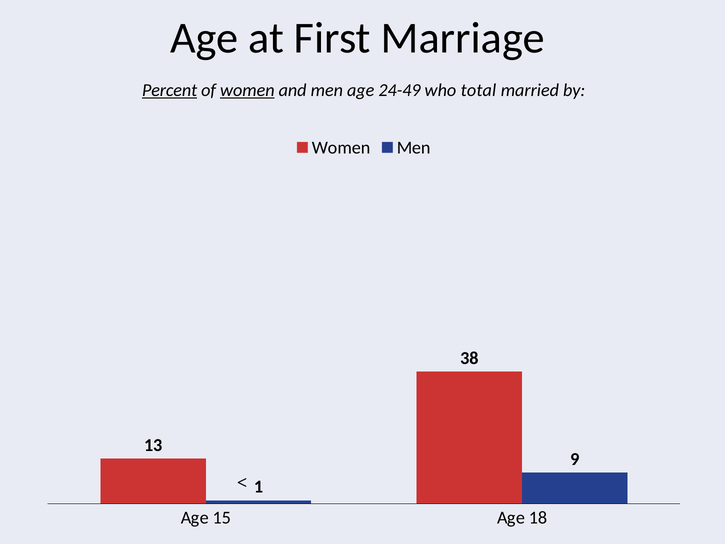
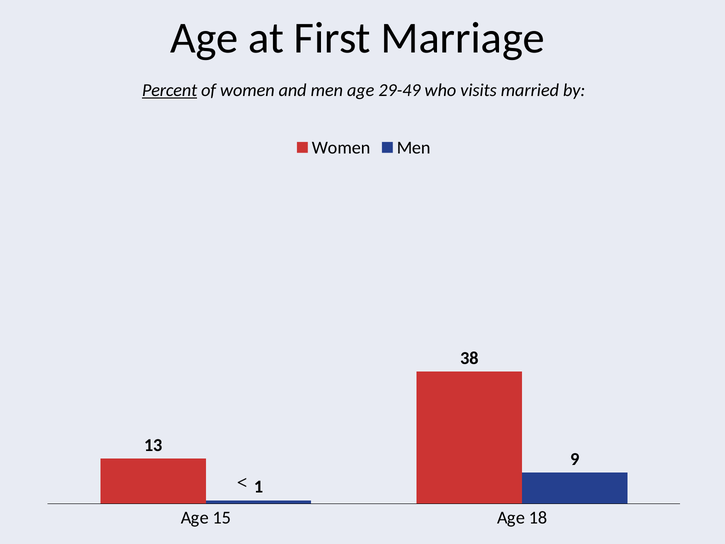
women underline: present -> none (247, 90)
24-49: 24-49 -> 29-49 (400, 90)
total: total -> visits (479, 90)
